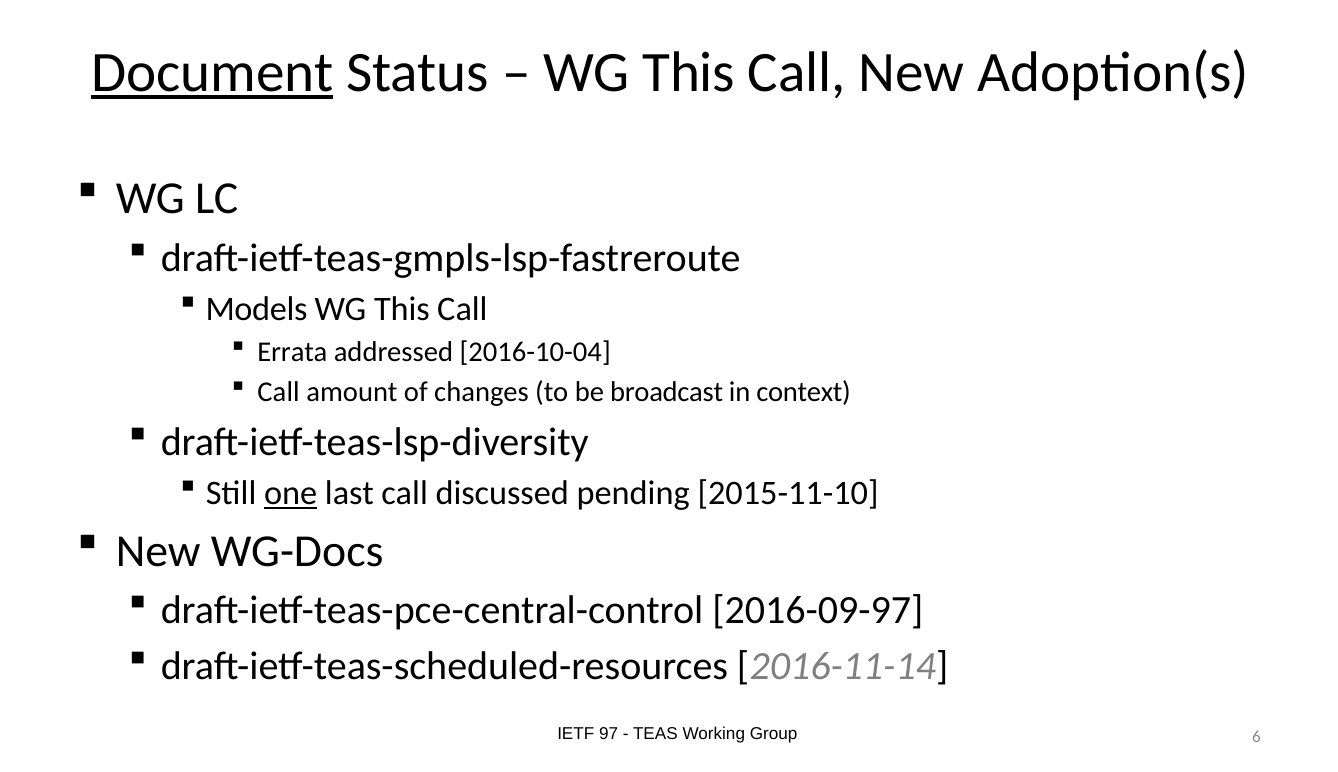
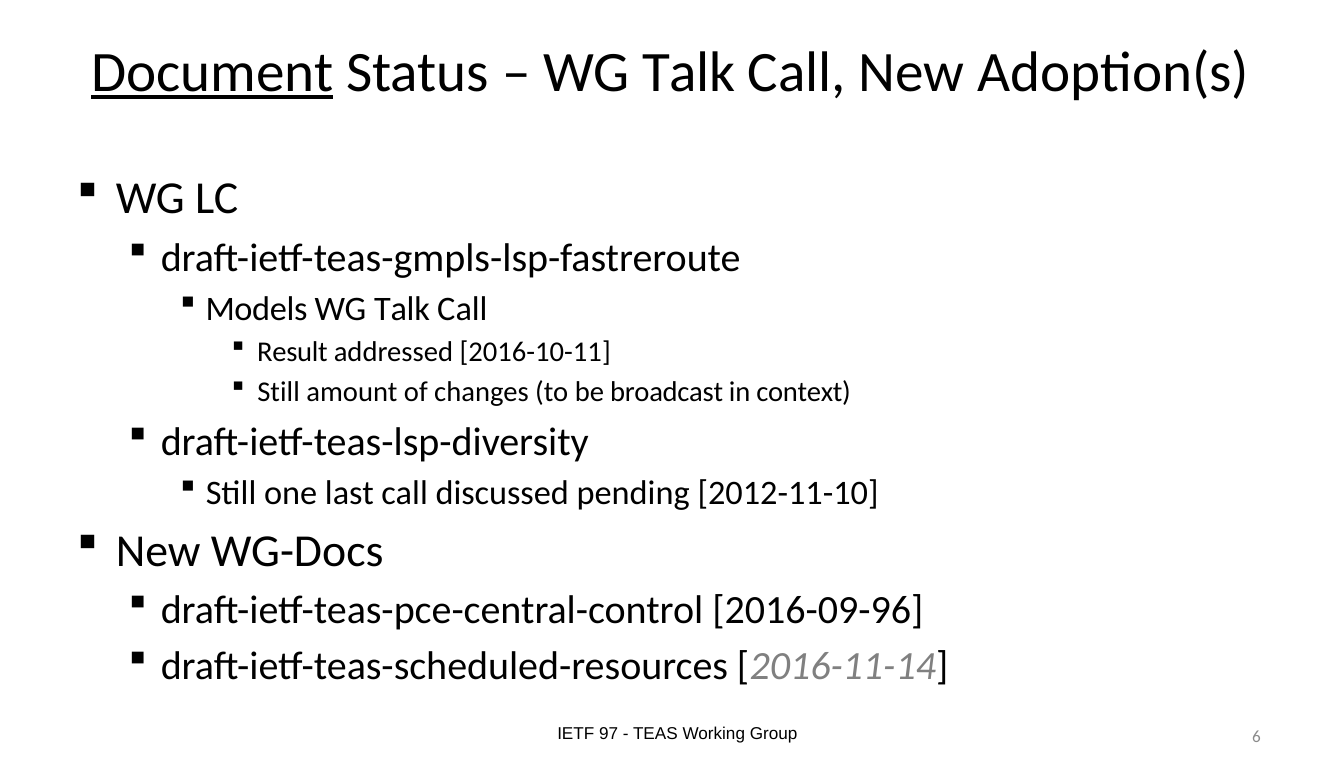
This: This -> Talk (689, 73)
This: This -> Talk (402, 309)
Errata: Errata -> Result (292, 352)
2016-10-04: 2016-10-04 -> 2016-10-11 (535, 352)
Call: Call -> Still (279, 392)
one underline: present -> none (291, 493)
2015-11-10: 2015-11-10 -> 2012-11-10 (788, 493)
2016-09-97: 2016-09-97 -> 2016-09-96 (818, 610)
